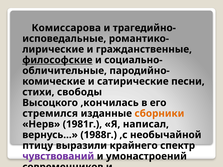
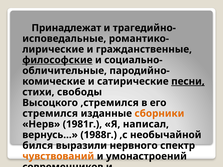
Комиссарова: Комиссарова -> Принадлежат (66, 28)
песни underline: none -> present (188, 81)
,кончилась: ,кончилась -> ,стремился (110, 103)
птицу: птицу -> бился (38, 146)
крайнего: крайнего -> нервного (134, 146)
чувствований colour: purple -> orange (58, 156)
